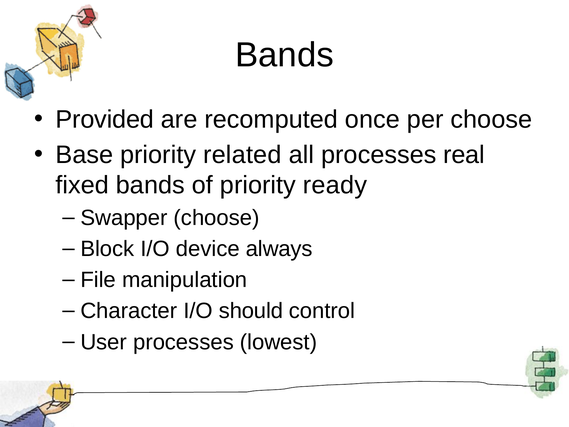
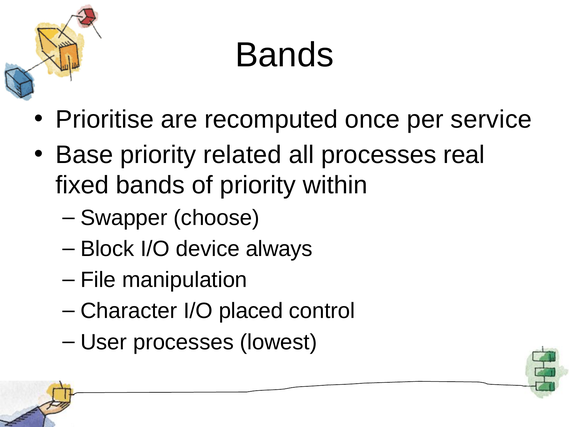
Provided: Provided -> Prioritise (105, 119)
per choose: choose -> service (491, 119)
ready: ready -> within (335, 185)
should: should -> placed (251, 311)
